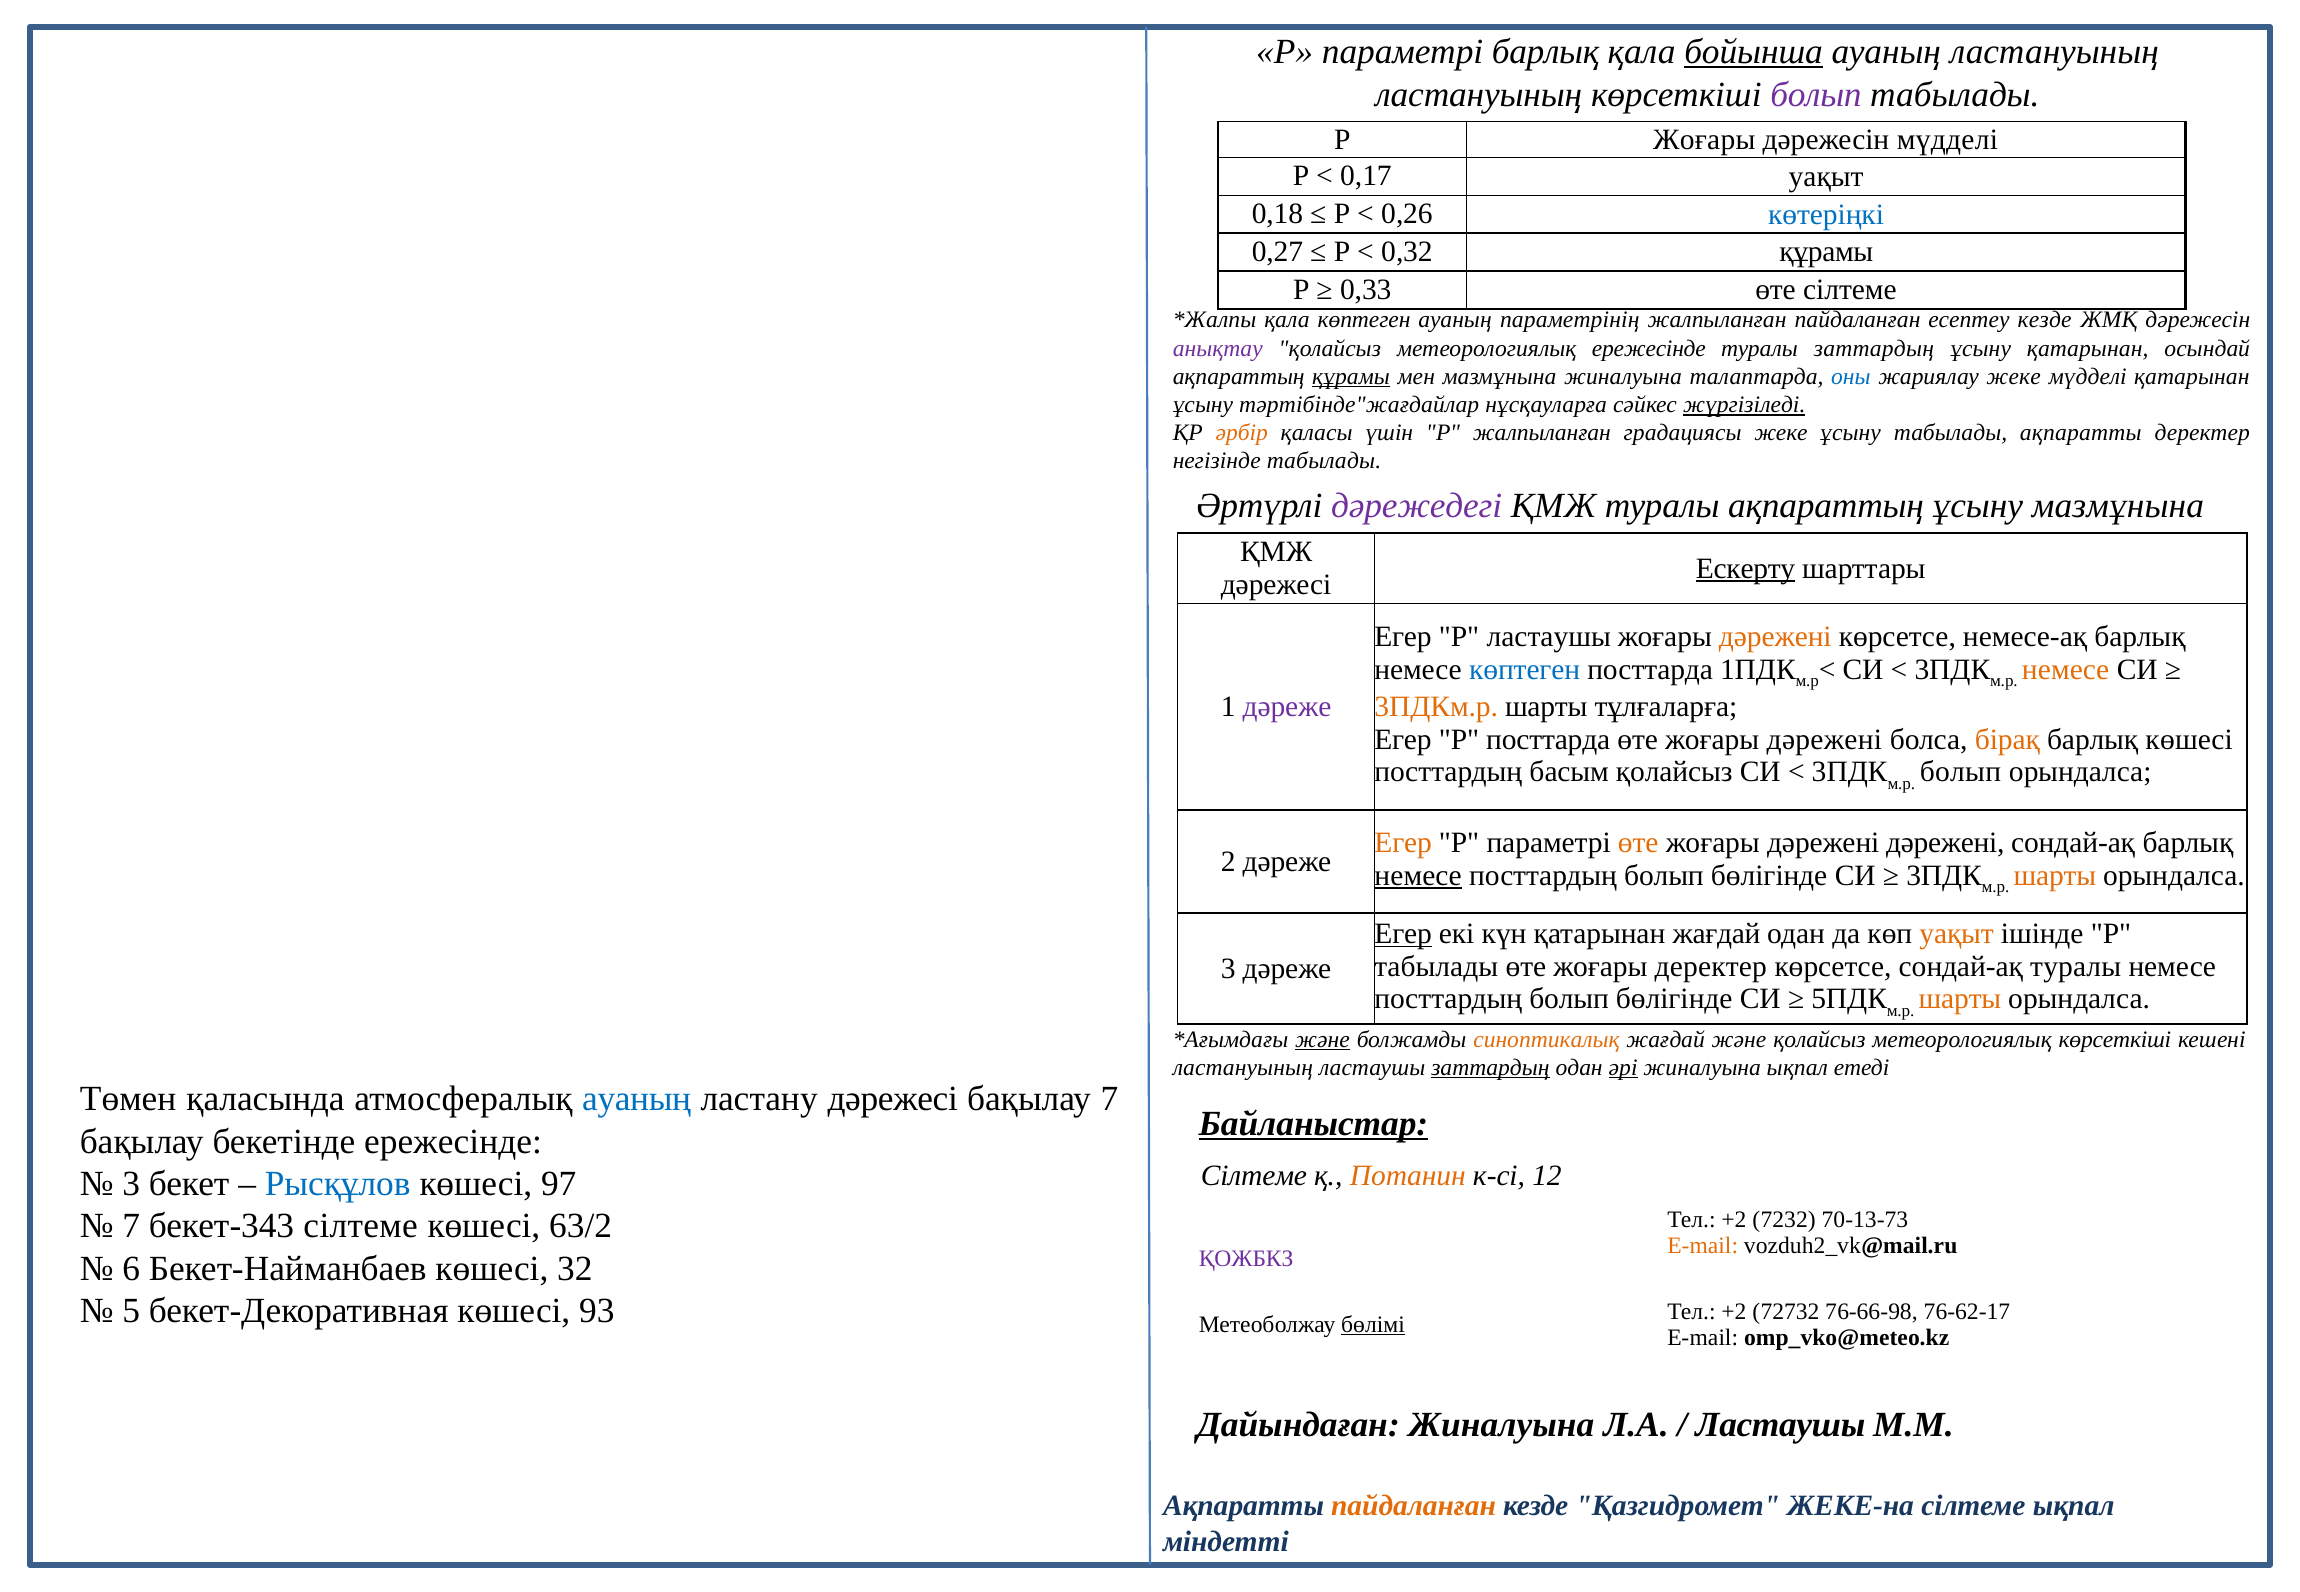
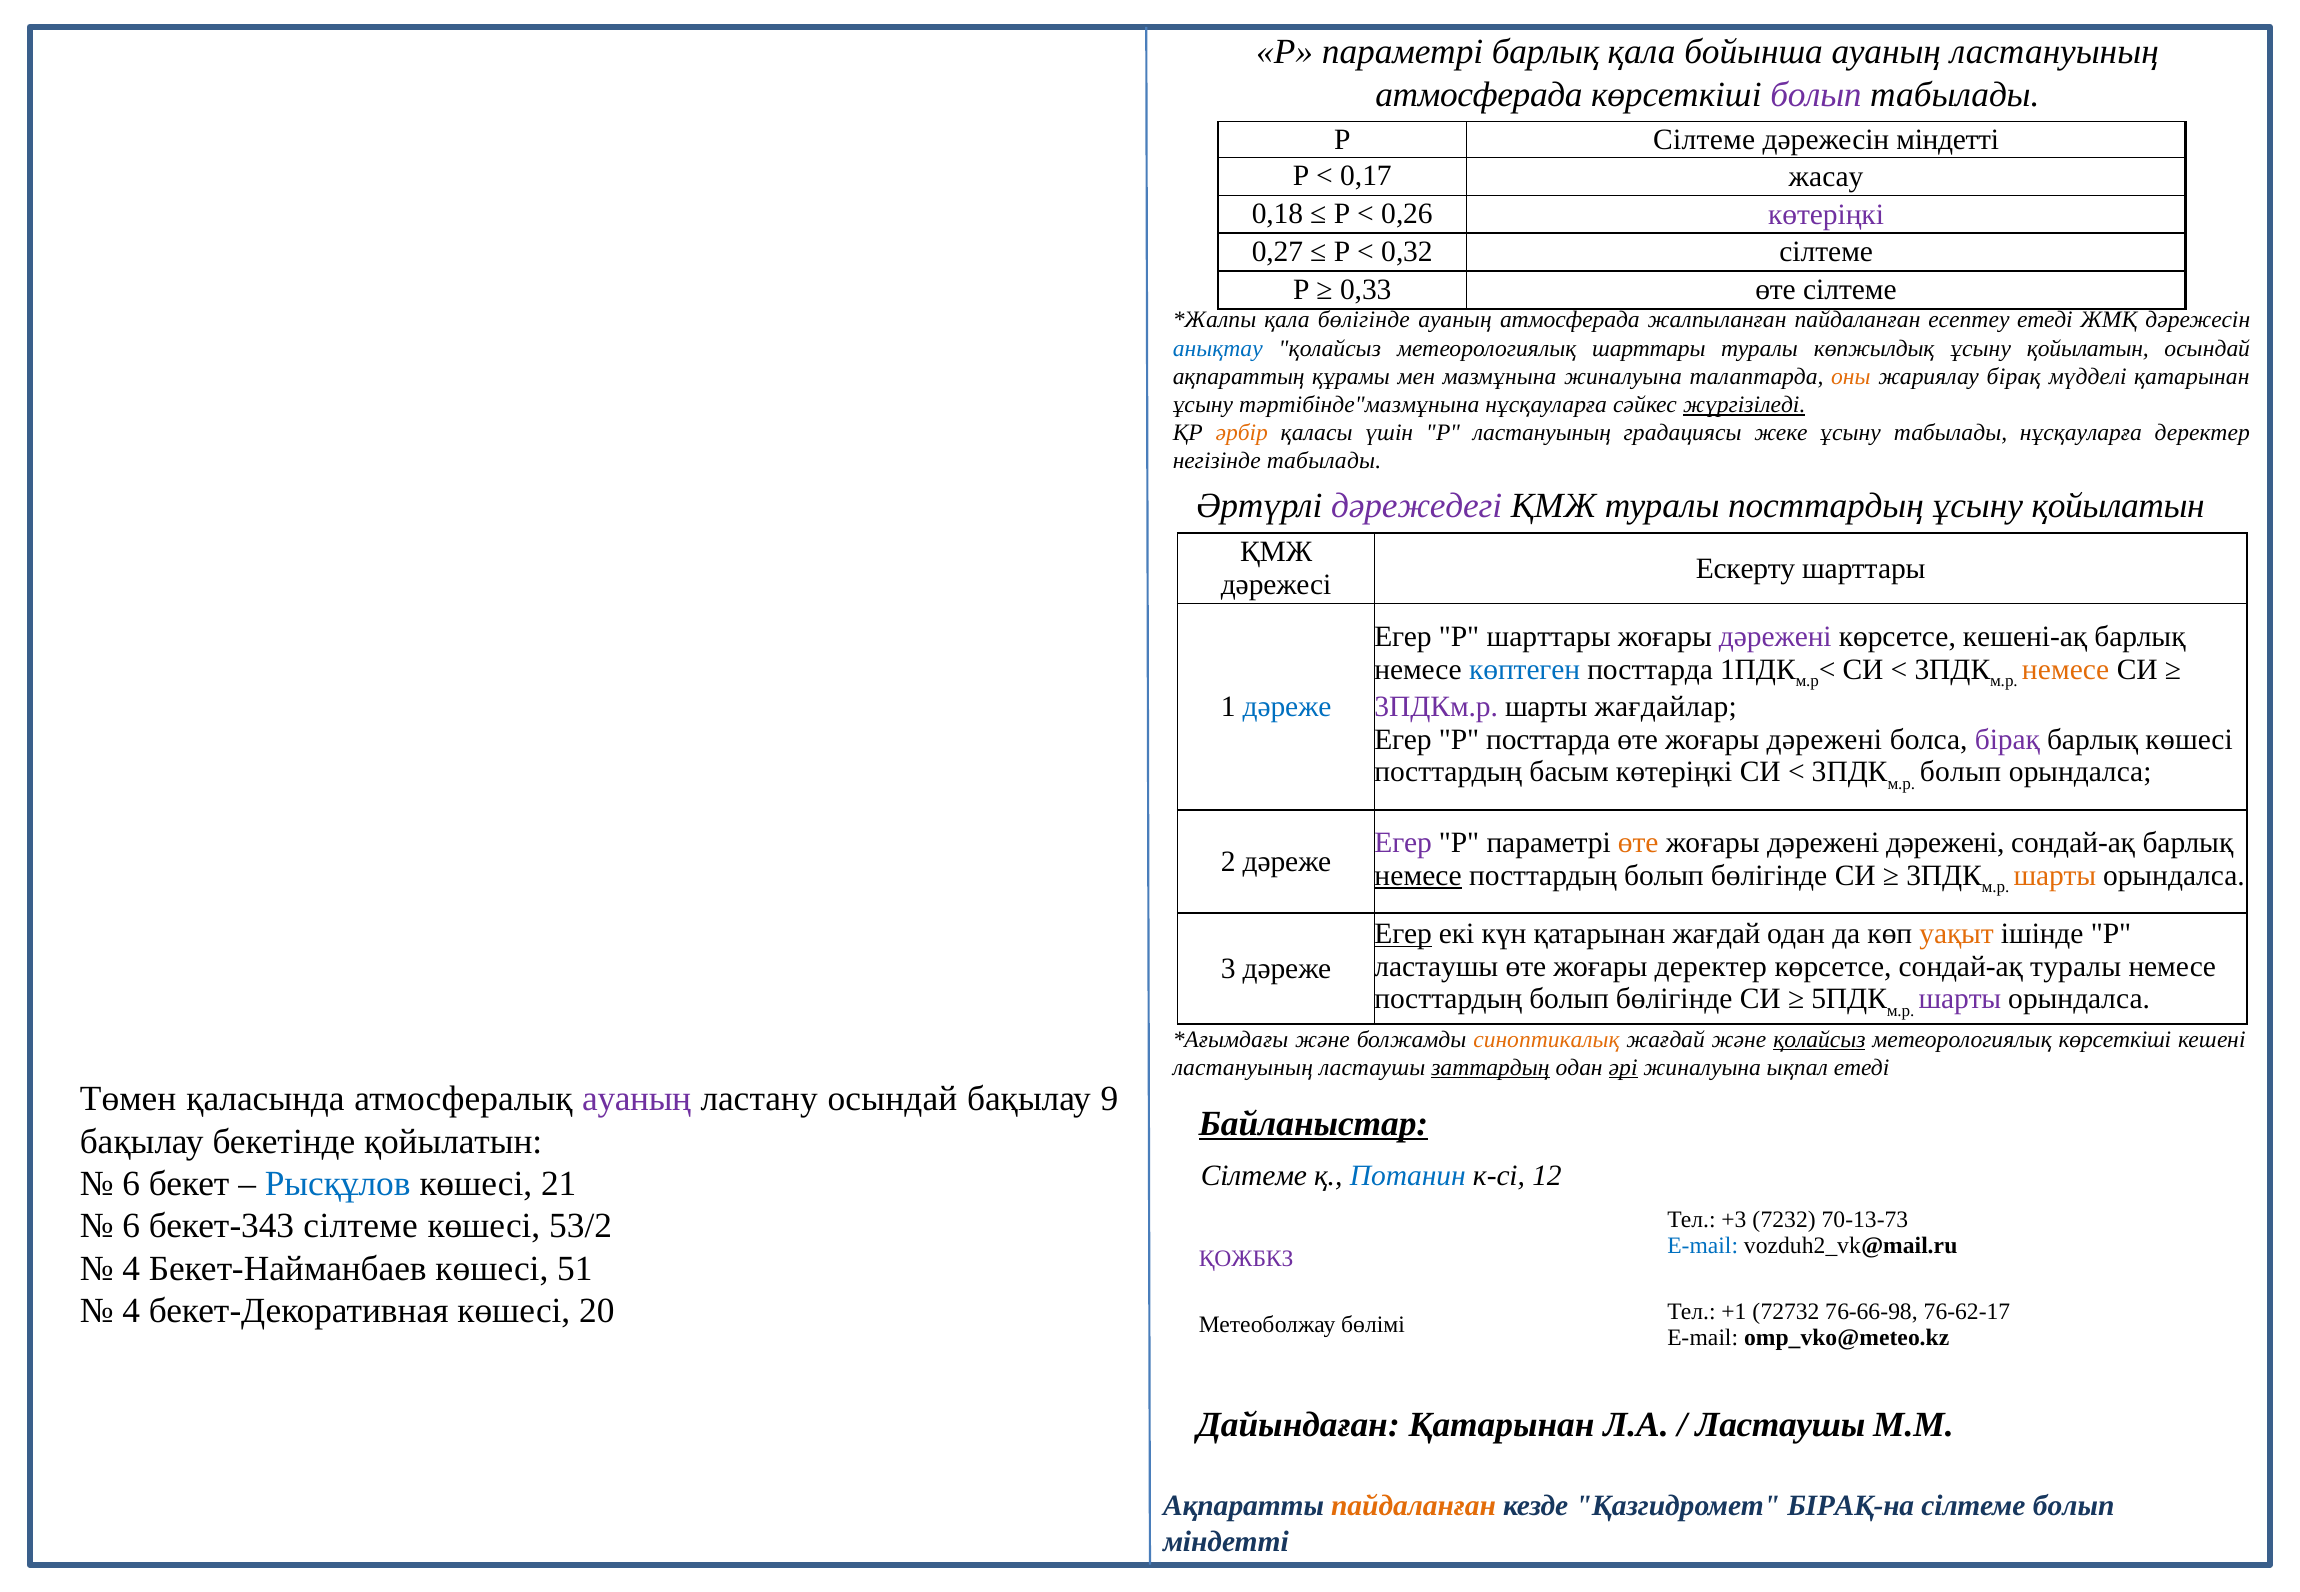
бойынша underline: present -> none (1754, 52)
ластануының: ластануының -> атмосферада (1479, 94)
Р Жоғары: Жоғары -> Сілтеме (1704, 140)
дәрежесін мүдделі: мүдделі -> міндетті (1948, 140)
0,17 уақыт: уақыт -> жасау (1826, 176)
көтеріңкі colour: blue -> purple (1826, 214)
0,32 құрамы: құрамы -> сілтеме (1826, 252)
қала көптеген: көптеген -> бөлігінде (1364, 320)
ауаның параметрінің: параметрінің -> атмосферада (1570, 320)
есептеу кезде: кезде -> етеді (2045, 320)
анықтау colour: purple -> blue (1218, 348)
метеорологиялық ережесінде: ережесінде -> шарттары (1649, 348)
туралы заттардың: заттардың -> көпжылдық (1874, 348)
қатарынан: қатарынан -> қойылатын (2088, 348)
құрамы underline: present -> none (1351, 377)
оны colour: blue -> orange (1851, 377)
жариялау жеке: жеке -> бірақ (2014, 377)
тәртібінде"жағдайлар: тәртібінде"жағдайлар -> тәртібінде"мазмұнына (1359, 405)
Р жалпыланған: жалпыланған -> ластануының (1542, 433)
табылады ақпаратты: ақпаратты -> нұсқауларға (2081, 433)
туралы ақпараттың: ақпараттың -> посттардың (1826, 506)
мазмұнына: мазмұнына -> қойылатын (2118, 506)
Ескерту underline: present -> none (1746, 569)
Р ластаушы: ластаушы -> шарттары (1549, 637)
дәрежені colour: orange -> purple (1775, 637)
немесе-ақ: немесе-ақ -> кешені-ақ (2025, 637)
дәреже colour: purple -> blue (1287, 707)
3ПДКм.р colour: orange -> purple (1436, 707)
тұлғаларға: тұлғаларға -> жағдайлар (1666, 707)
бірақ colour: orange -> purple (2007, 740)
басым қолайсыз: қолайсыз -> көтеріңкі (1674, 772)
Егер colour: orange -> purple (1403, 843)
табылады: табылады -> ластаушы (1436, 967)
шарты colour: orange -> purple (1960, 999)
және underline: present -> none (1322, 1040)
қолайсыз underline: none -> present (1819, 1040)
ауаның colour: blue -> purple (637, 1099)
ластану дәрежесі: дәрежесі -> осындай (892, 1099)
бақылау 7: 7 -> 9 (1110, 1099)
бекетінде ережесінде: ережесінде -> қойылатын (453, 1142)
Потанин colour: orange -> blue (1408, 1176)
3: 3 -> 6 (131, 1184)
97: 97 -> 21 (559, 1184)
+2: +2 -> +3 (1734, 1220)
7: 7 -> 6 (131, 1227)
63/2: 63/2 -> 53/2 (581, 1227)
E-mail colour: orange -> blue (1703, 1246)
6: 6 -> 4 (131, 1269)
32: 32 -> 51 (575, 1269)
5: 5 -> 4 (131, 1311)
93: 93 -> 20 (597, 1311)
+2: +2 -> +1 (1734, 1312)
бөлімі underline: present -> none (1373, 1325)
Дайындаған Жиналуына: Жиналуына -> Қатарынан (1502, 1425)
ЖЕКЕ-на: ЖЕКЕ-на -> БІРАҚ-на (1851, 1506)
сілтеме ықпал: ықпал -> болып (2074, 1506)
